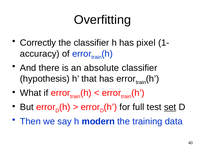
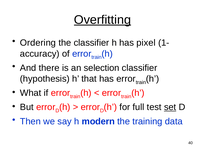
Overfitting underline: none -> present (102, 20)
Correctly: Correctly -> Ordering (38, 43)
absolute: absolute -> selection (102, 68)
